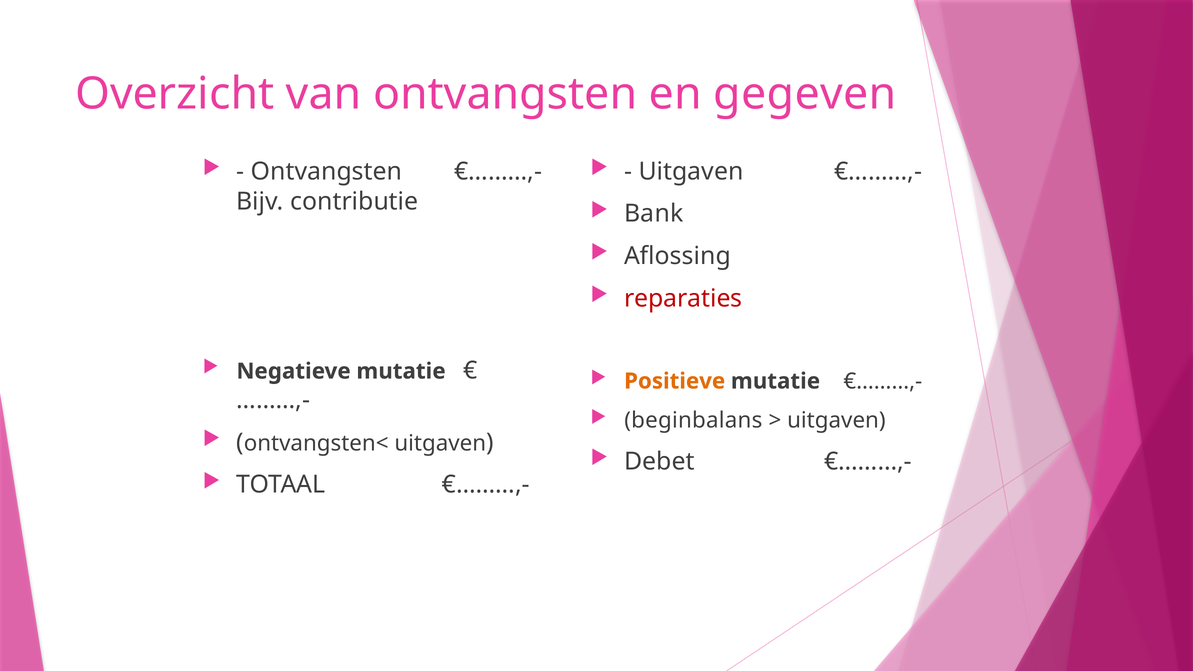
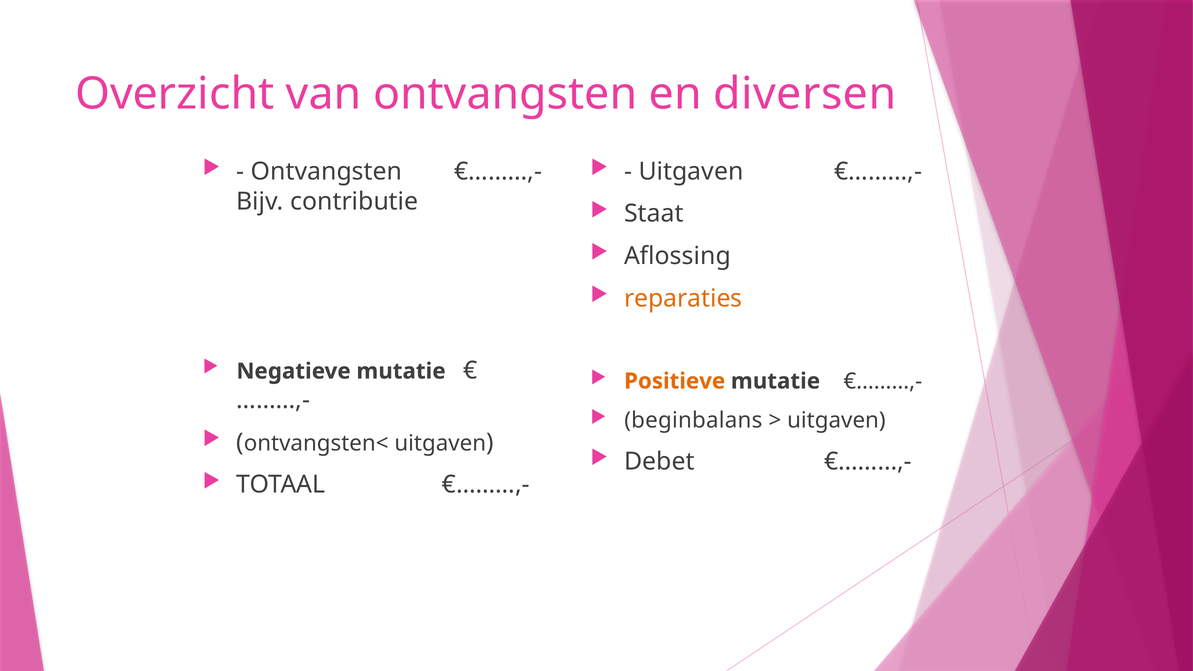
gegeven: gegeven -> diversen (805, 94)
Bank: Bank -> Staat (654, 214)
reparaties colour: red -> orange (683, 298)
